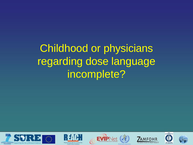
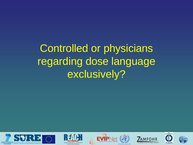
Childhood: Childhood -> Controlled (64, 48)
incomplete: incomplete -> exclusively (96, 74)
